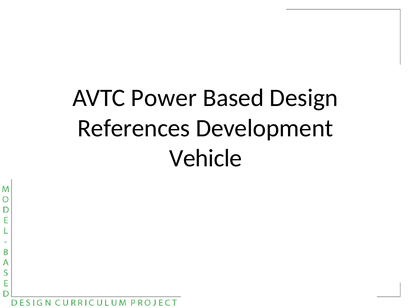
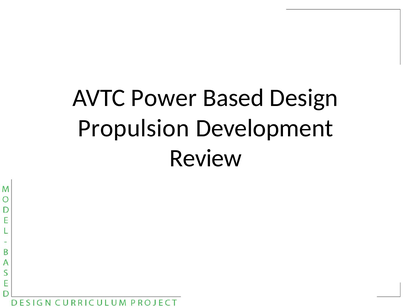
References: References -> Propulsion (134, 128)
Vehicle: Vehicle -> Review (206, 158)
